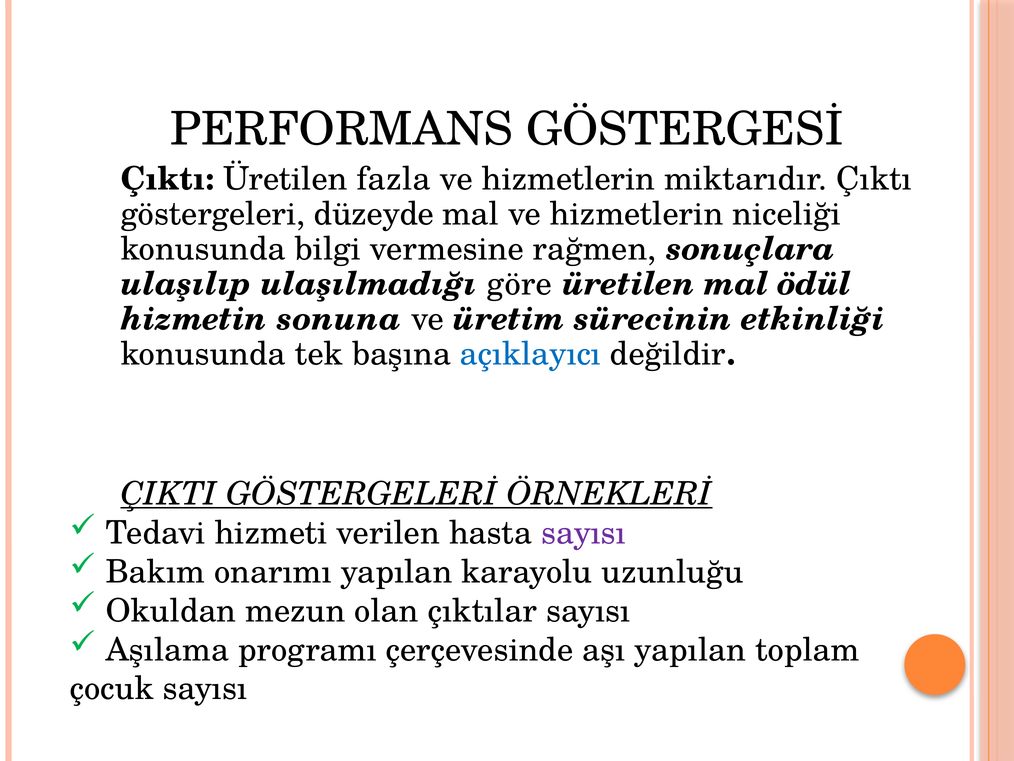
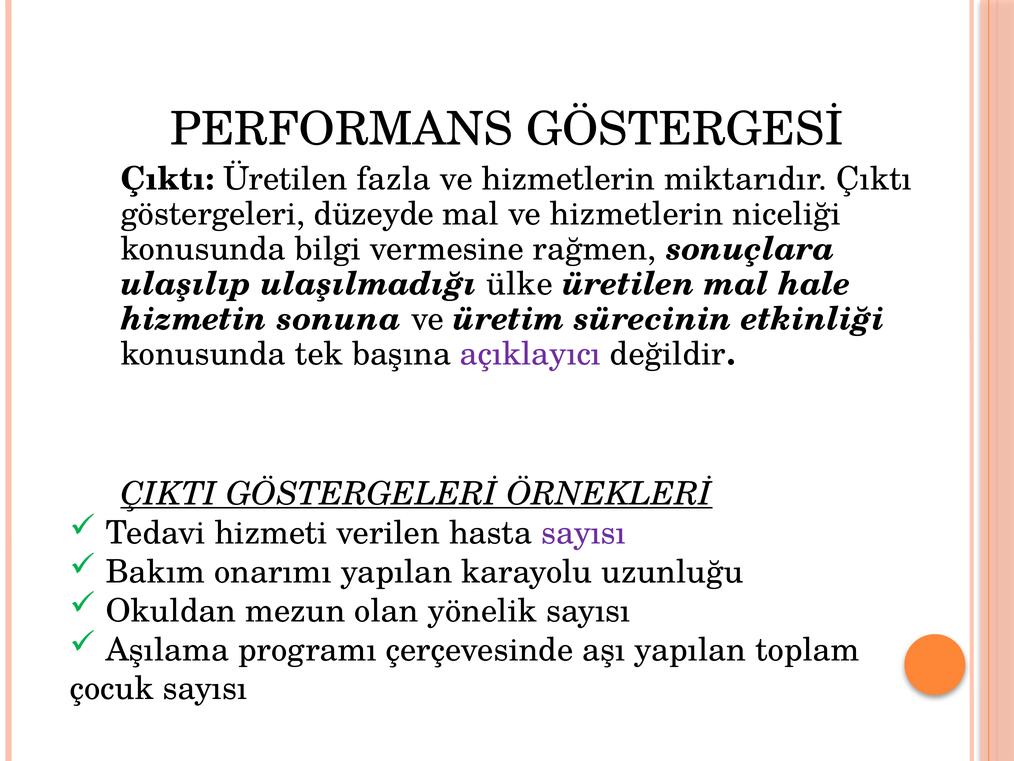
göre: göre -> ülke (520, 284)
ödül: ödül -> hale (814, 284)
açıklayıcı colour: blue -> purple (531, 354)
çıktılar: çıktılar -> yönelik (482, 611)
